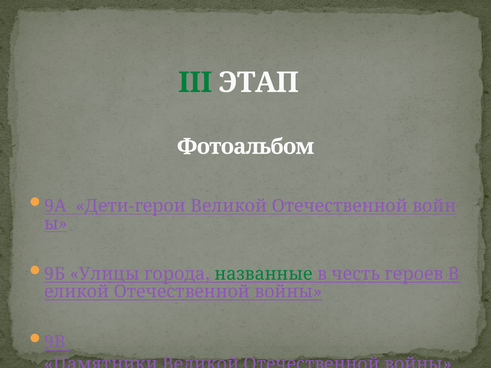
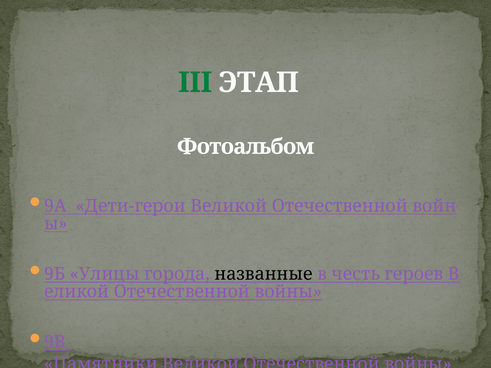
названные colour: green -> black (264, 274)
